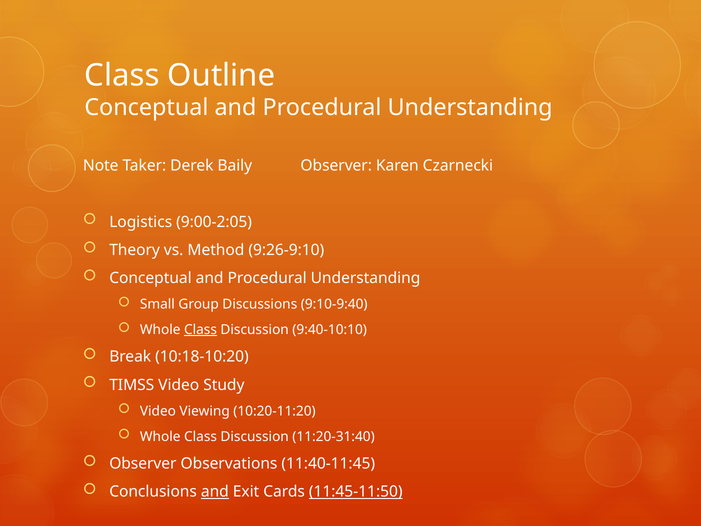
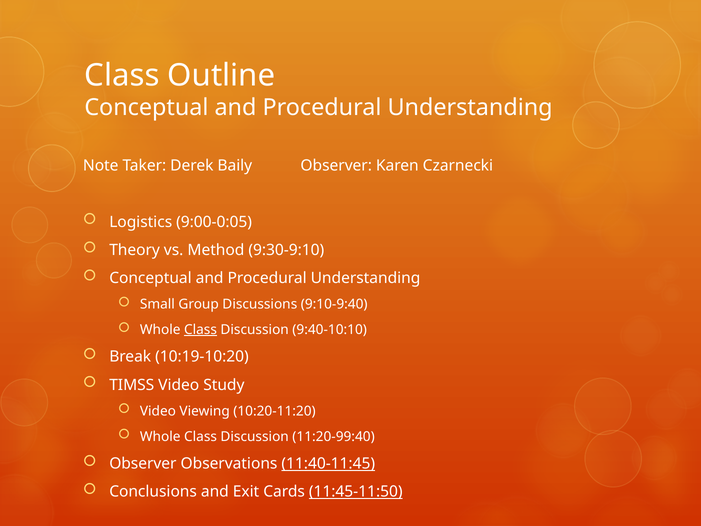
9:00-2:05: 9:00-2:05 -> 9:00-0:05 (214, 222)
9:26-9:10: 9:26-9:10 -> 9:30-9:10 (286, 250)
10:18-10:20: 10:18-10:20 -> 10:19-10:20 (202, 357)
11:20-31:40: 11:20-31:40 -> 11:20-99:40 (334, 436)
11:40-11:45 underline: none -> present (328, 463)
and underline: present -> none (215, 491)
